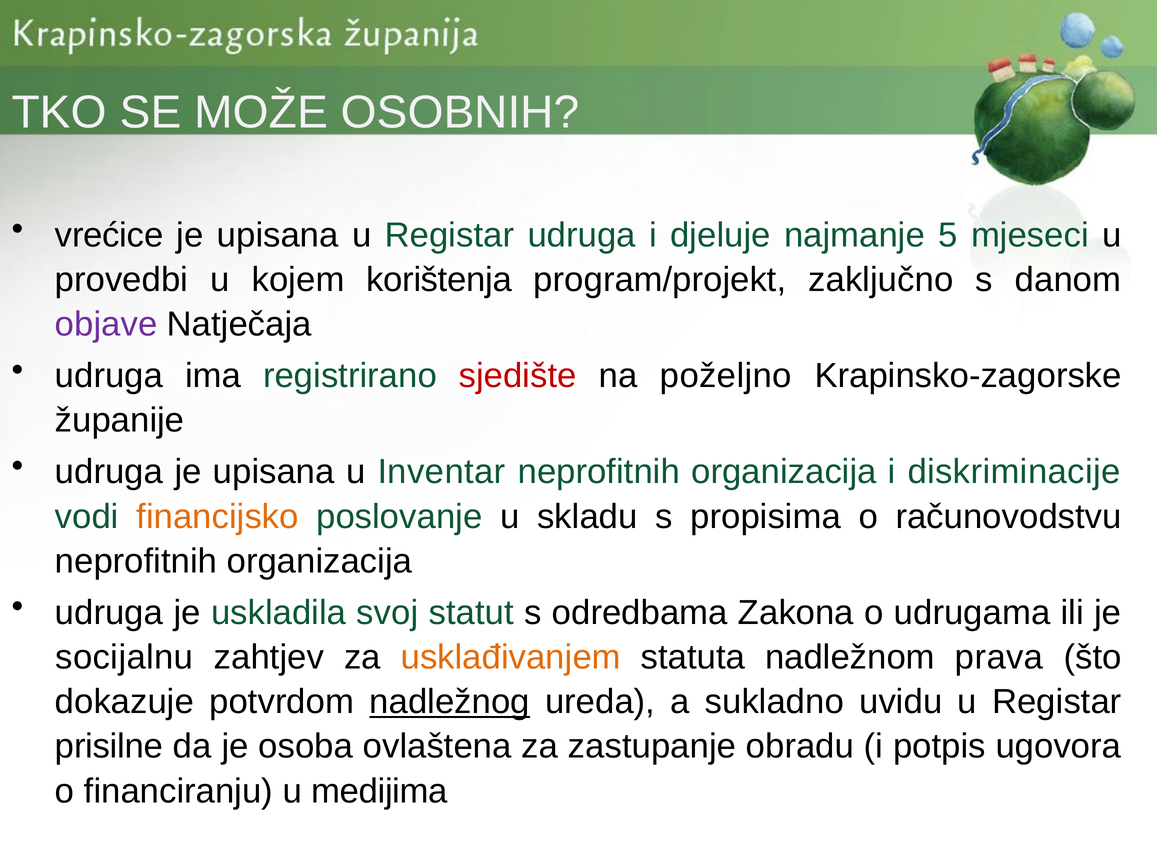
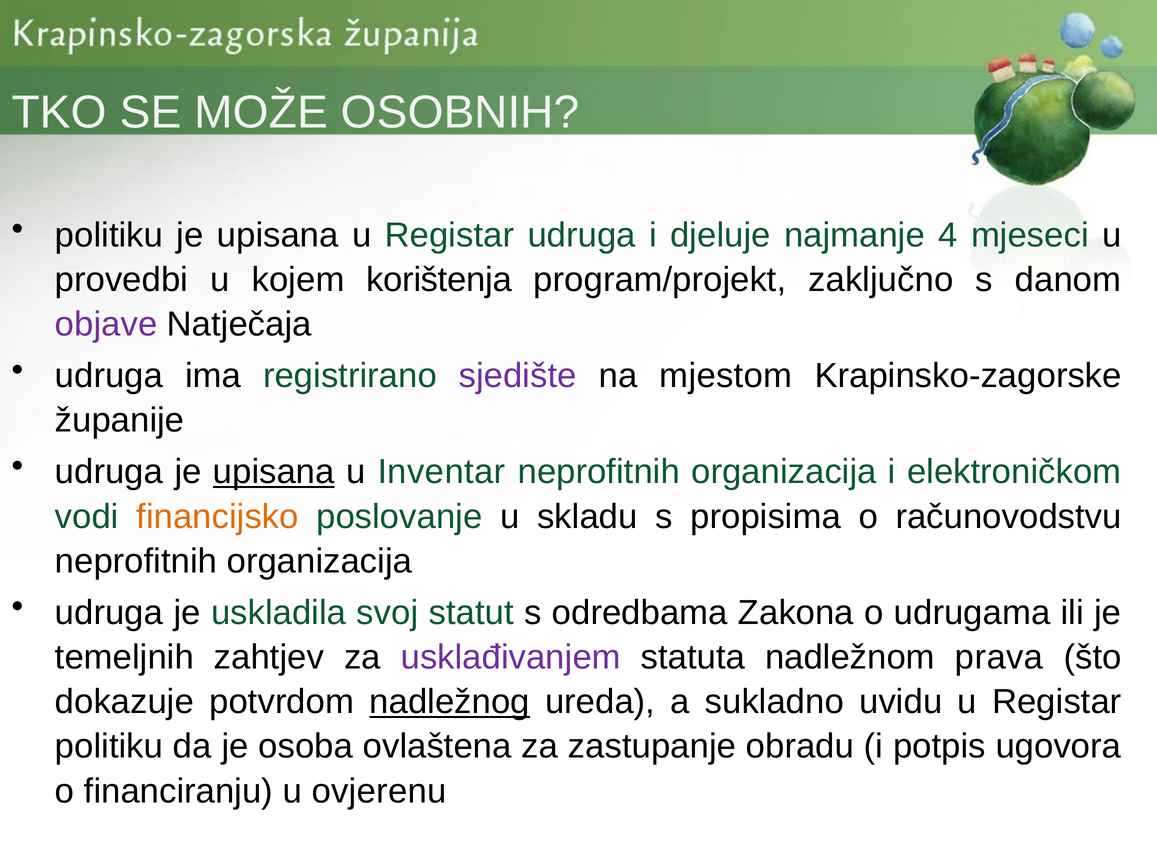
vrećice: vrećice -> politiku (109, 235)
5: 5 -> 4 (948, 235)
sjedište colour: red -> purple (518, 376)
poželjno: poželjno -> mjestom (726, 376)
upisana underline: none -> present (274, 472)
diskriminacije: diskriminacije -> elektroničkom (1014, 472)
socijalnu: socijalnu -> temeljnih (124, 657)
usklađivanjem colour: orange -> purple (511, 657)
prisilne: prisilne -> politiku (109, 747)
medijima: medijima -> ovjerenu (379, 791)
